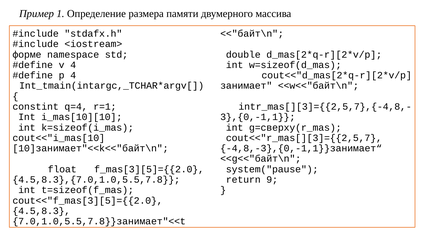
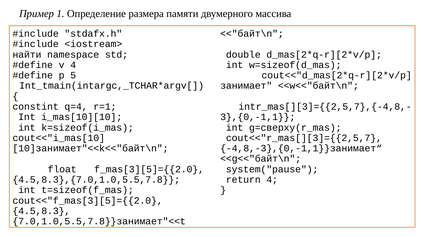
форме: форме -> найти (27, 54)
p 4: 4 -> 5 (73, 75)
return 9: 9 -> 4 (272, 179)
